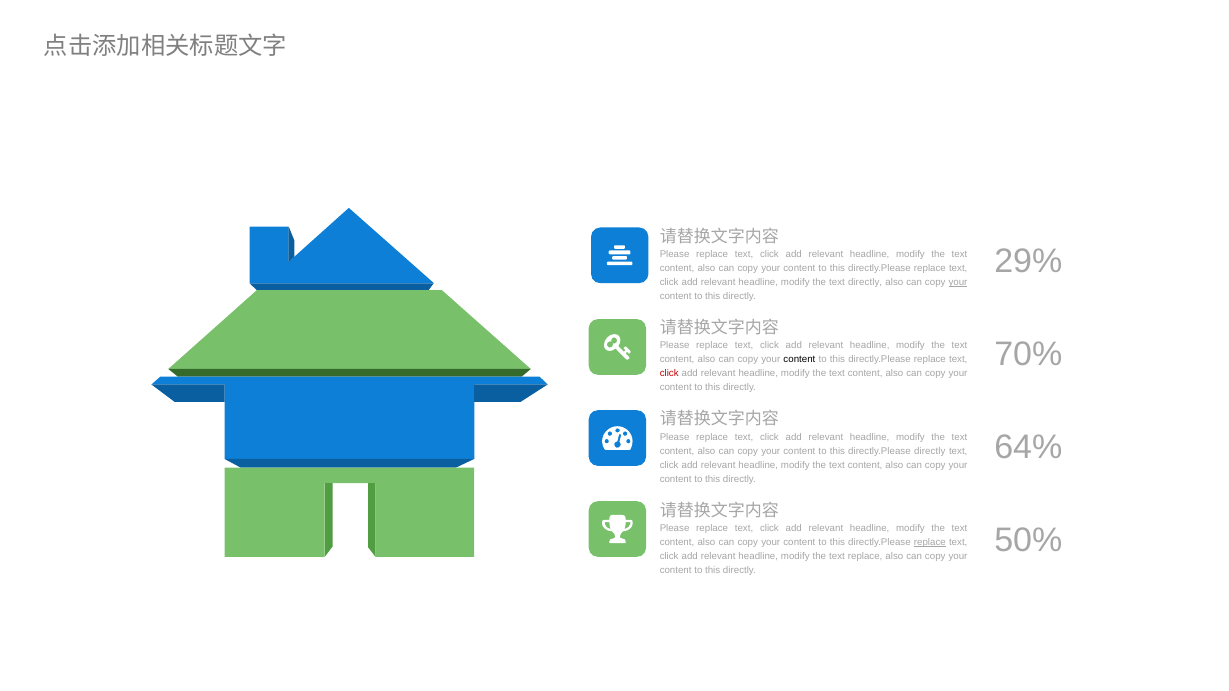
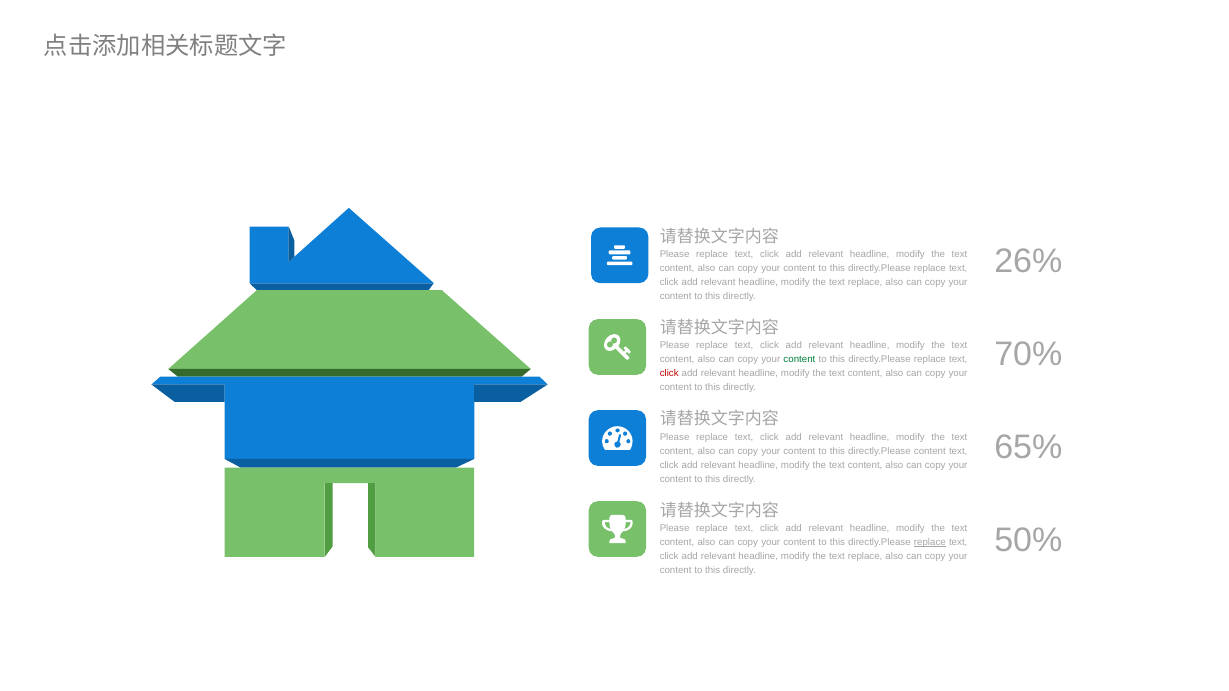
29%: 29% -> 26% (1028, 261)
directly: directly -> replace (865, 283)
your underline: present -> none (958, 283)
content colour: black -> green (799, 360)
64%: 64% -> 65% (1028, 448)
directly.Please directly: directly -> content (930, 451)
